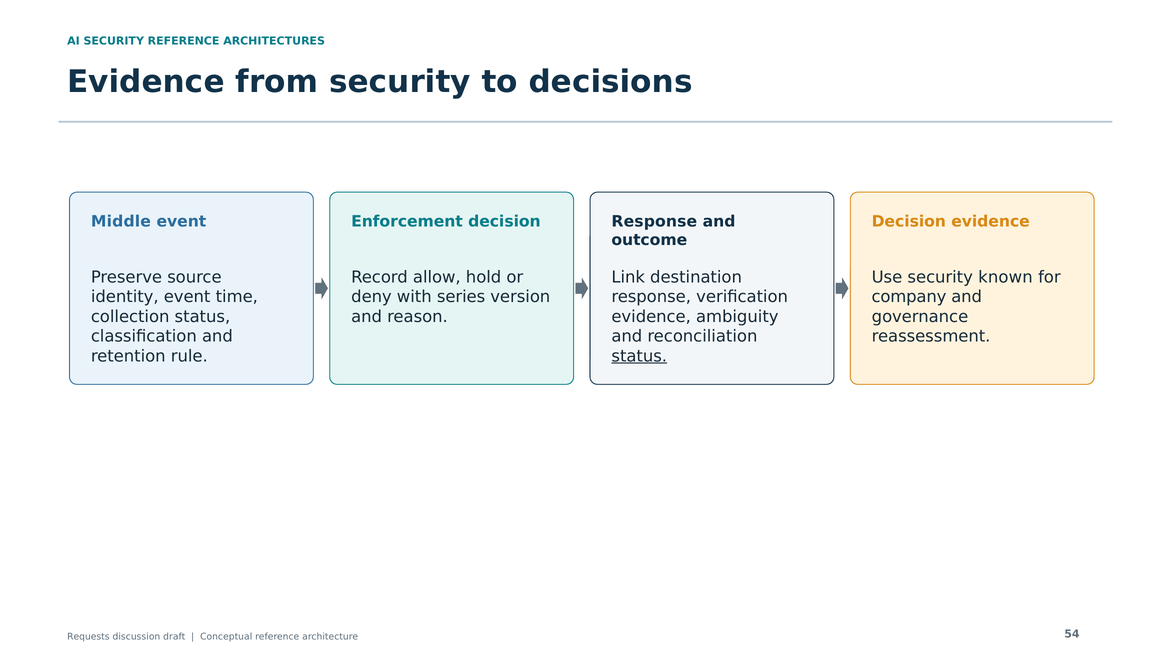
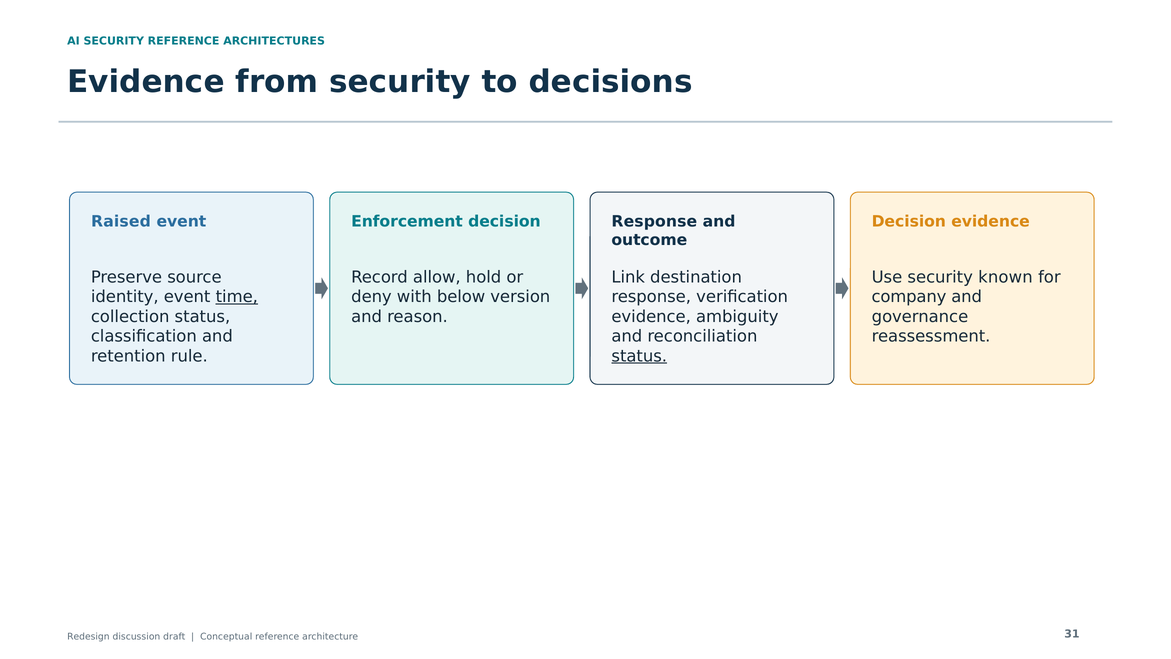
Middle: Middle -> Raised (121, 221)
time underline: none -> present (237, 297)
series: series -> below (461, 297)
Requests: Requests -> Redesign (88, 636)
54: 54 -> 31 (1072, 634)
